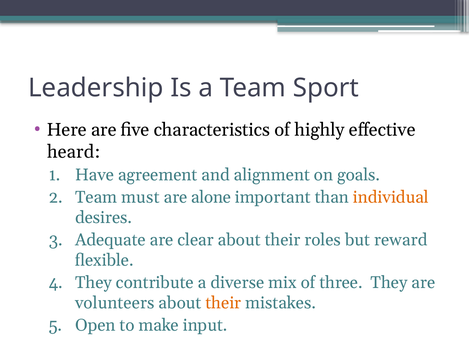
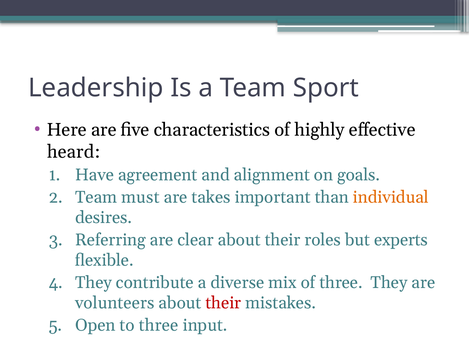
alone: alone -> takes (211, 197)
Adequate: Adequate -> Referring (110, 240)
reward: reward -> experts (401, 240)
their colour: orange -> red (223, 303)
to make: make -> three (159, 325)
